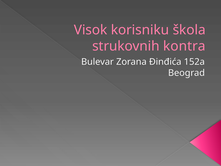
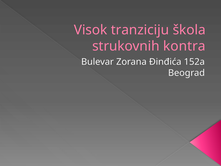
korisniku: korisniku -> tranziciju (140, 30)
